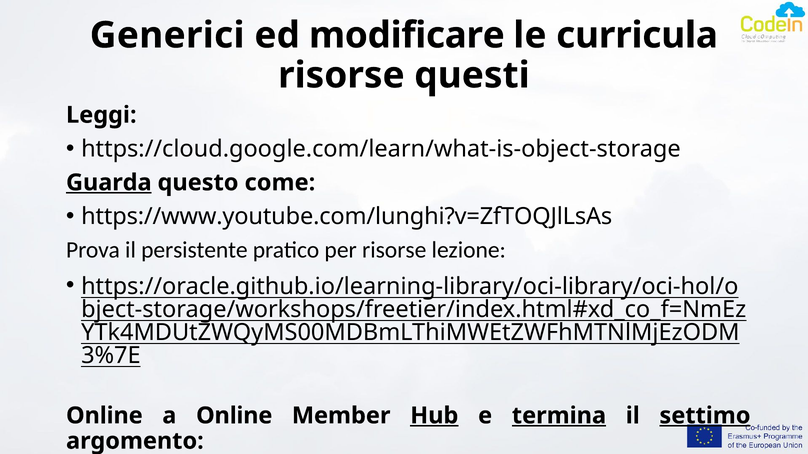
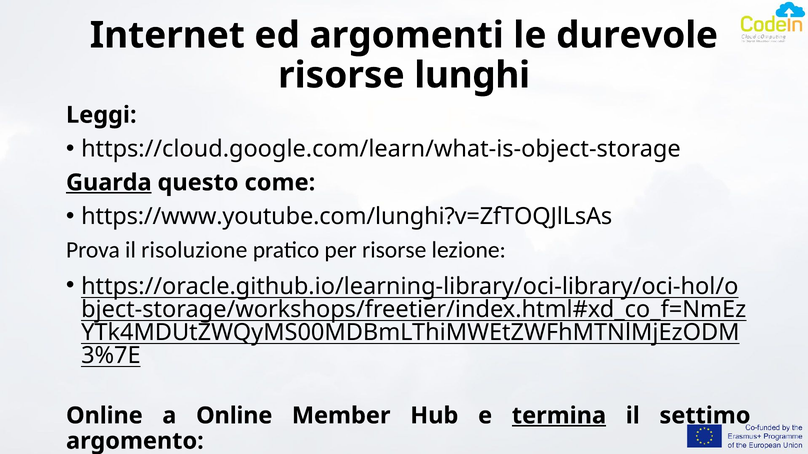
Generici: Generici -> Internet (167, 35)
modificare: modificare -> argomenti (407, 35)
curricula: curricula -> durevole (637, 35)
questi: questi -> lunghi (472, 75)
persistente: persistente -> risoluzione (194, 250)
Hub underline: present -> none (434, 416)
settimo underline: present -> none (705, 416)
